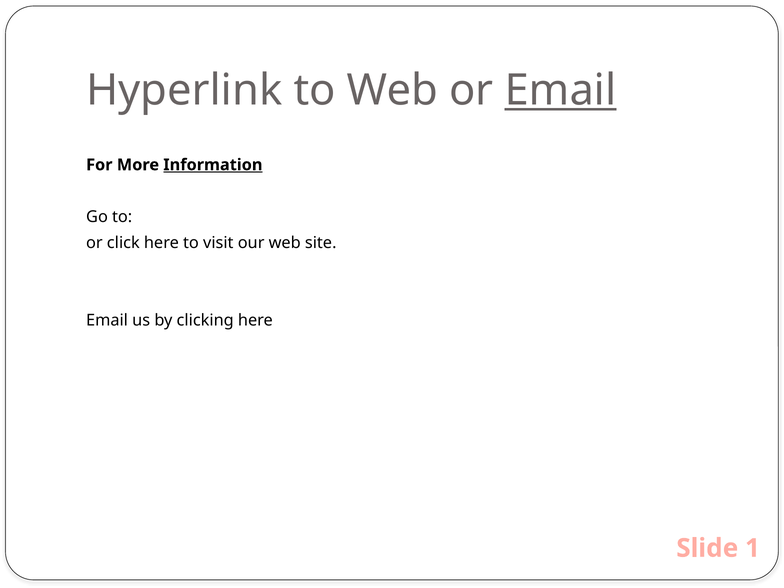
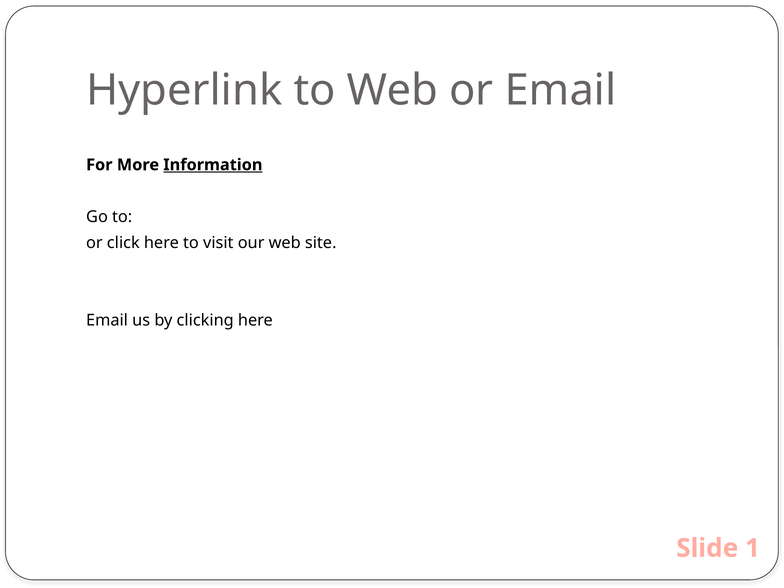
Email underline: present -> none (561, 91)
